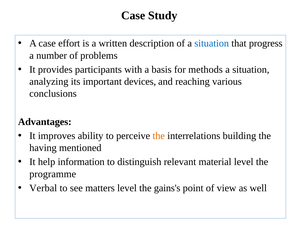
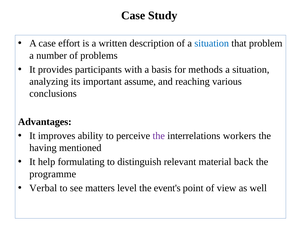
progress: progress -> problem (266, 43)
devices: devices -> assume (140, 81)
the colour: orange -> purple (159, 136)
building: building -> workers (239, 136)
information: information -> formulating (81, 162)
material level: level -> back (244, 162)
gains's: gains's -> event's (167, 188)
